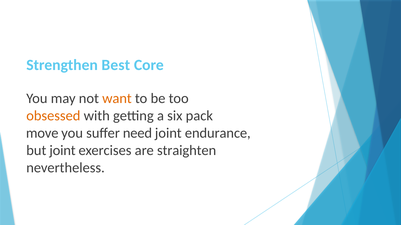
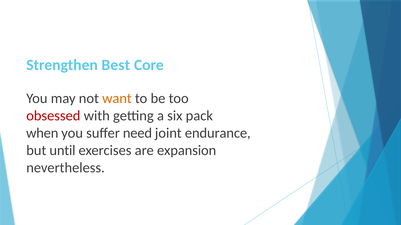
obsessed colour: orange -> red (53, 116)
move: move -> when (42, 133)
but joint: joint -> until (63, 151)
straighten: straighten -> expansion (187, 151)
